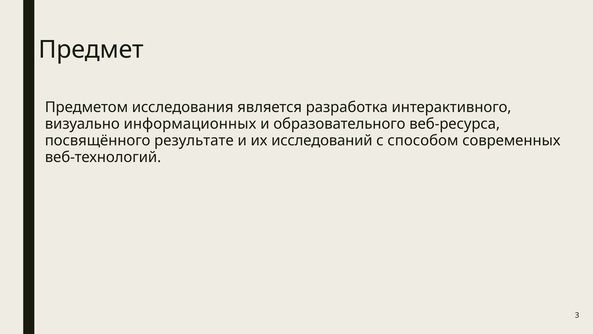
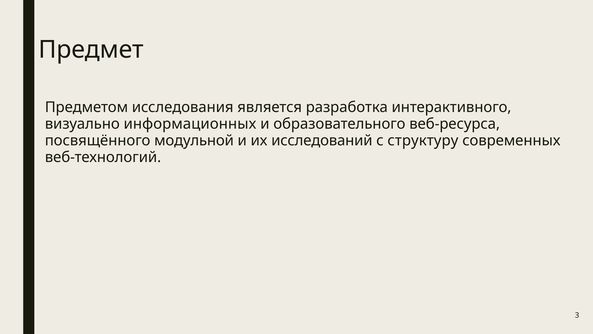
результате: результате -> модульной (194, 140)
способом: способом -> структуру (423, 140)
